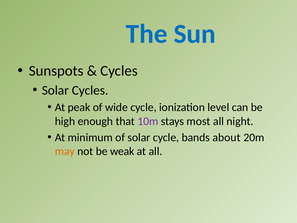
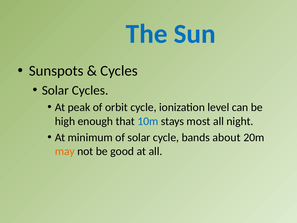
wide: wide -> orbit (116, 107)
10m colour: purple -> blue (148, 121)
weak: weak -> good (122, 151)
